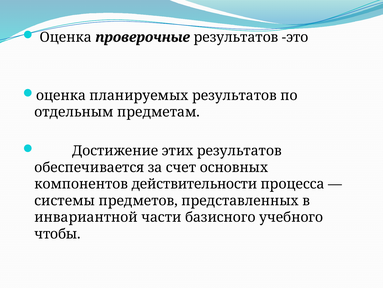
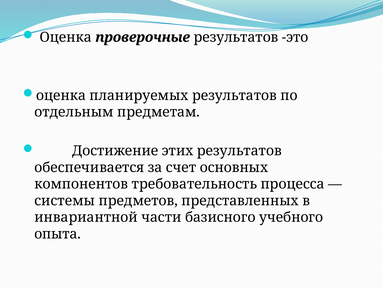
действительности: действительности -> требовательность (194, 184)
чтобы: чтобы -> опыта (58, 233)
